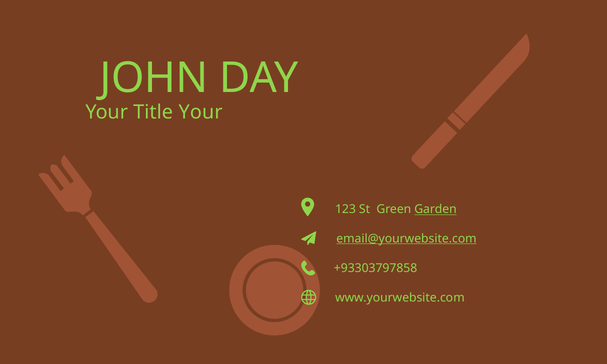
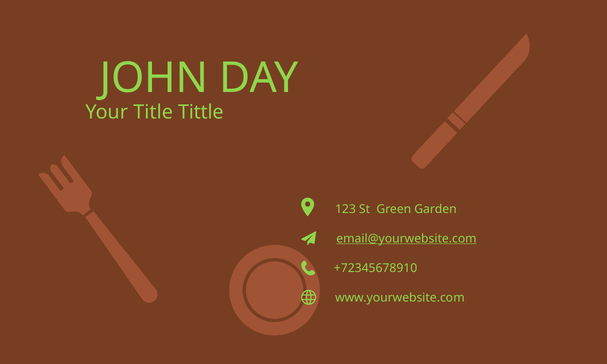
Title Your: Your -> Tittle (201, 112)
Garden underline: present -> none (435, 210)
+93303797858: +93303797858 -> +72345678910 (376, 269)
